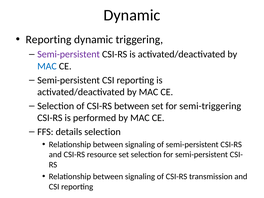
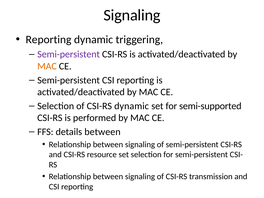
Dynamic: Dynamic -> Signaling (132, 15)
MAC colour: blue -> orange (47, 66)
CSI-RS between: between -> dynamic (132, 106)
semi-triggering: semi-triggering -> semi-supported (210, 106)
details selection: selection -> between (102, 132)
